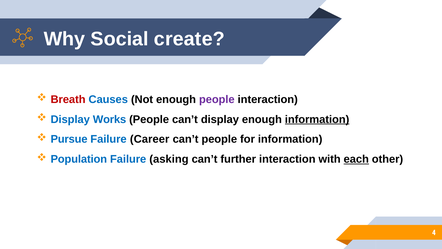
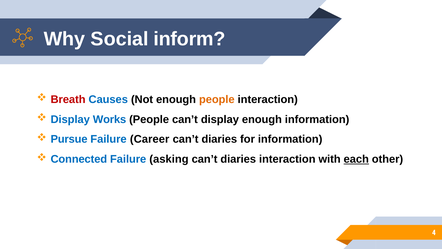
create: create -> inform (190, 39)
people colour: purple -> orange (217, 99)
information underline: present -> none (317, 119)
people: people -> diaries (219, 139)
Population: Population -> Connected (79, 159)
further: further -> diaries (238, 159)
